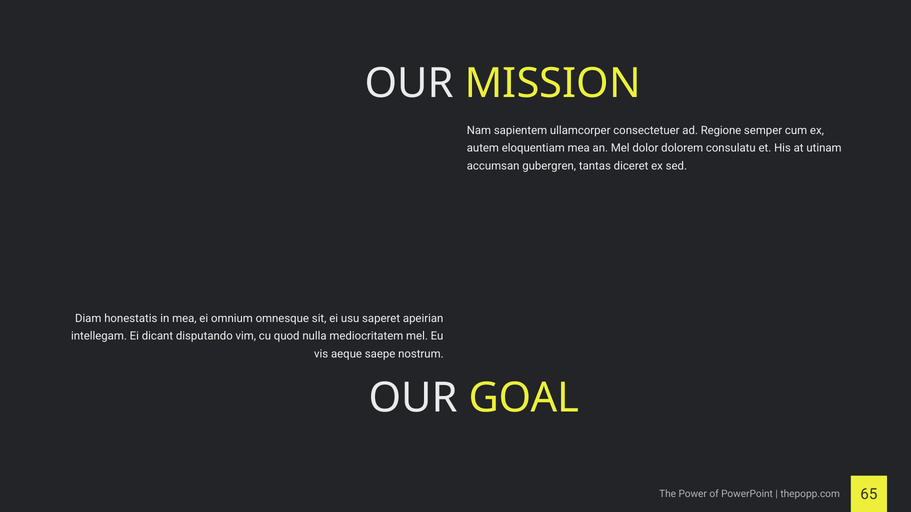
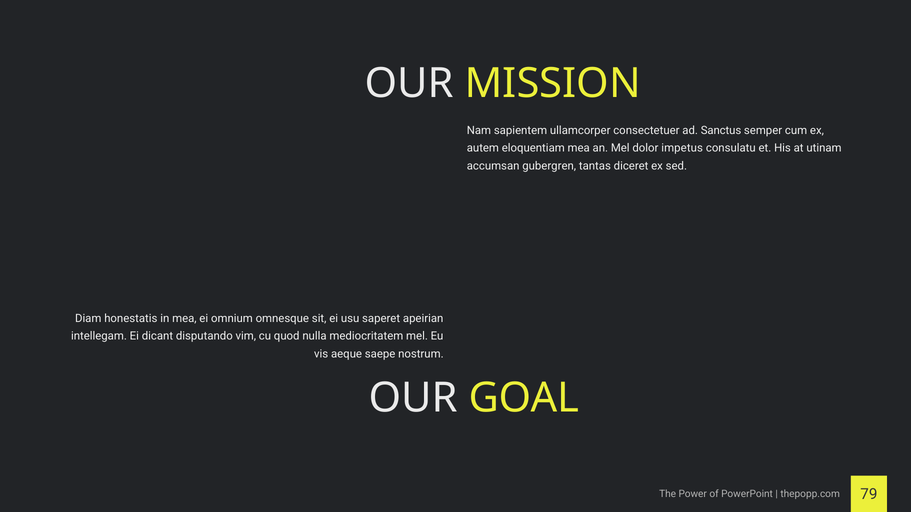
Regione: Regione -> Sanctus (721, 130)
dolorem: dolorem -> impetus (682, 148)
65: 65 -> 79 (869, 495)
